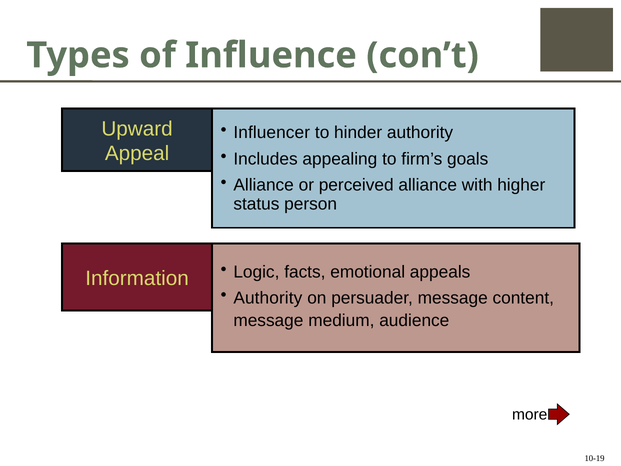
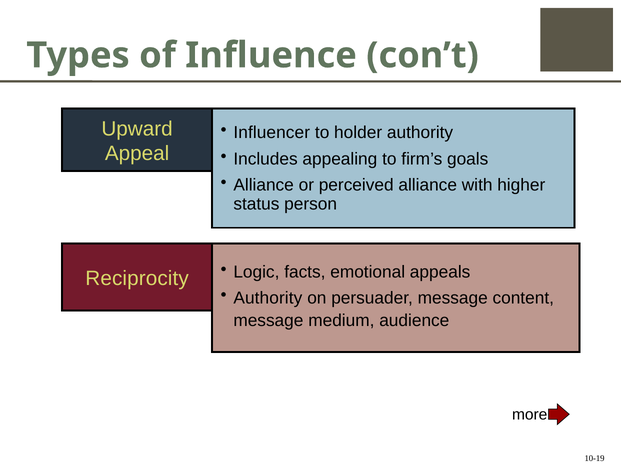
hinder: hinder -> holder (358, 132)
Information: Information -> Reciprocity (137, 278)
